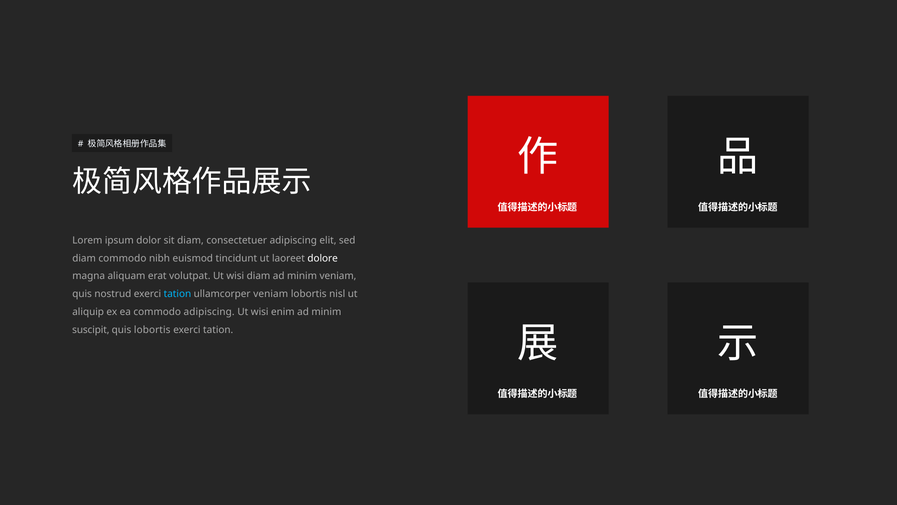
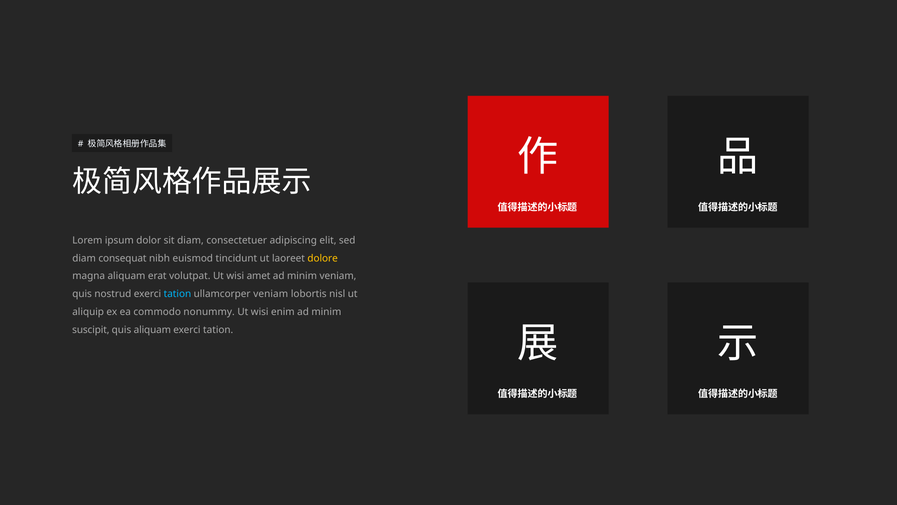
diam commodo: commodo -> consequat (122, 258)
dolore colour: white -> yellow (323, 258)
wisi diam: diam -> amet (259, 276)
commodo adipiscing: adipiscing -> nonummy (209, 312)
quis lobortis: lobortis -> aliquam (152, 330)
